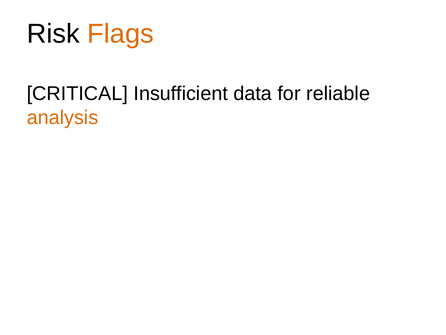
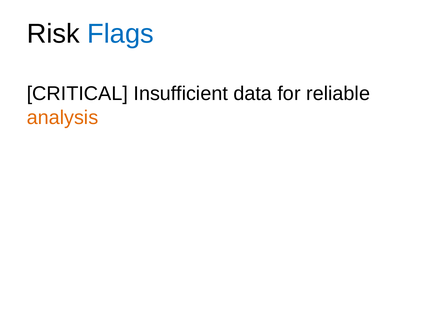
Flags colour: orange -> blue (121, 34)
